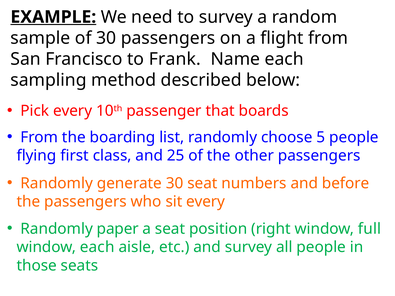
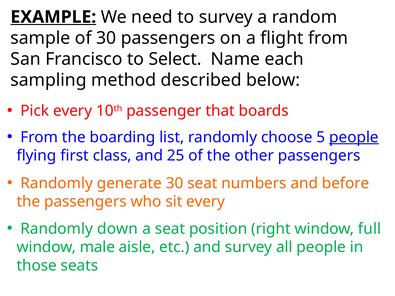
Frank: Frank -> Select (175, 59)
people underline: none -> present (354, 137)
paper: paper -> down (118, 229)
window each: each -> male (97, 247)
